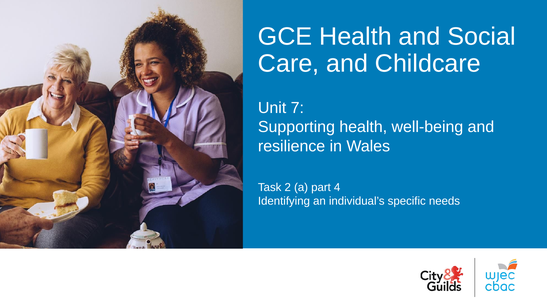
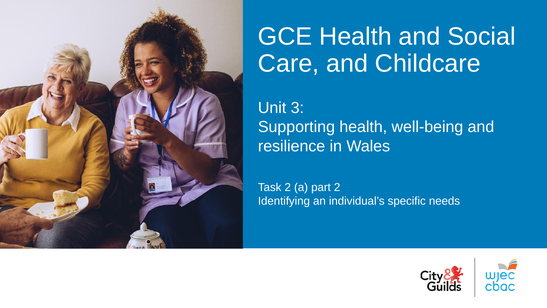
7: 7 -> 3 (297, 108)
part 4: 4 -> 2 (337, 187)
